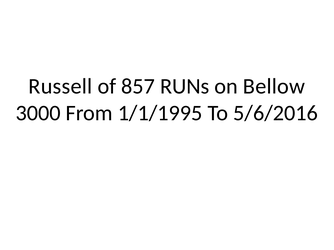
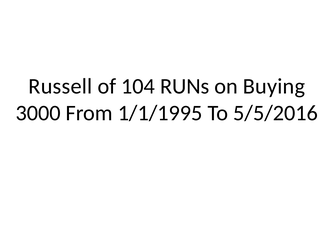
857: 857 -> 104 (138, 86)
Bellow: Bellow -> Buying (274, 86)
5/6/2016: 5/6/2016 -> 5/5/2016 (276, 113)
